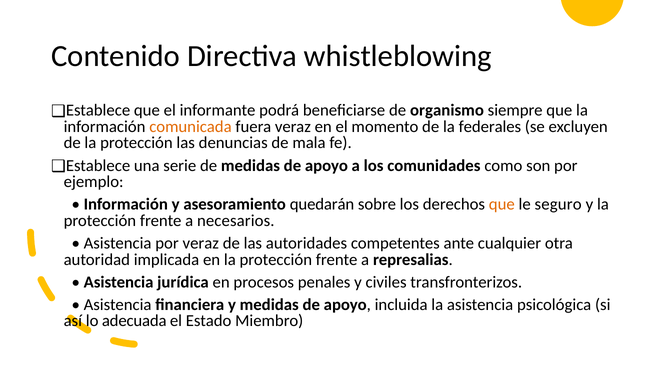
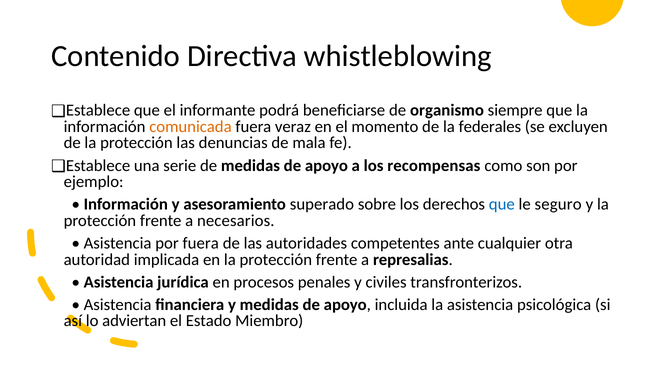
comunidades: comunidades -> recompensas (434, 165)
quedarán: quedarán -> superado (322, 204)
que colour: orange -> blue (502, 204)
por veraz: veraz -> fuera (201, 243)
adecuada: adecuada -> adviertan (134, 321)
